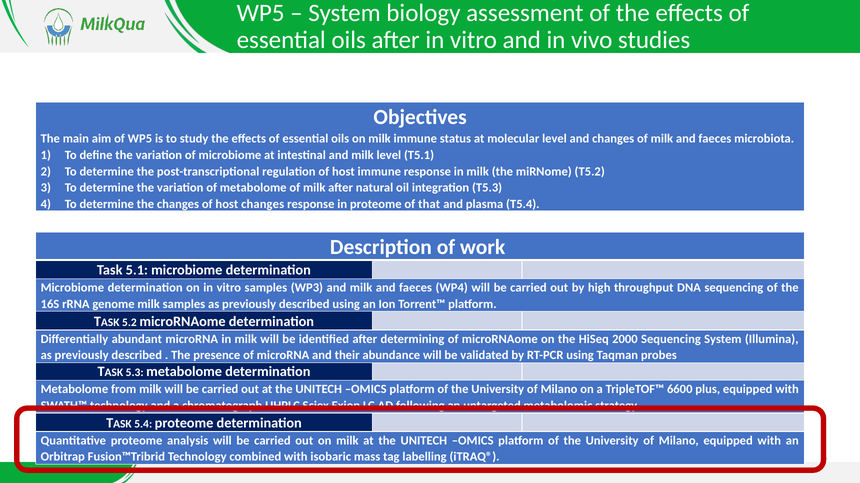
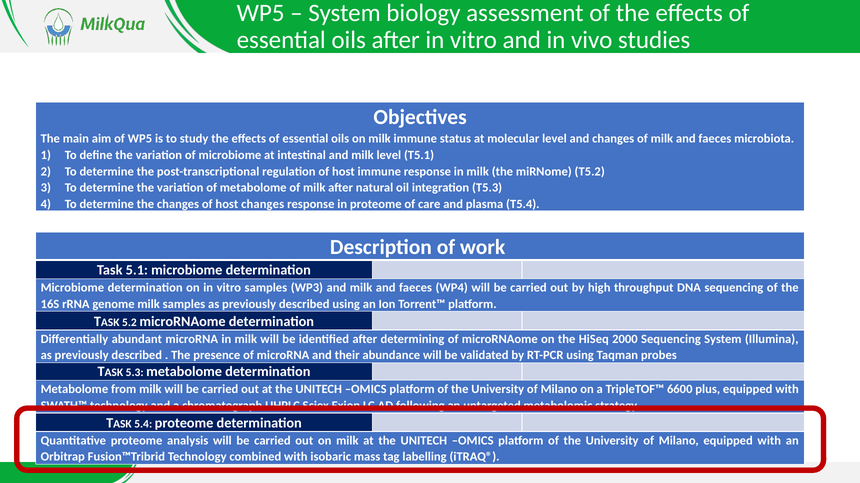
that: that -> care (429, 204)
